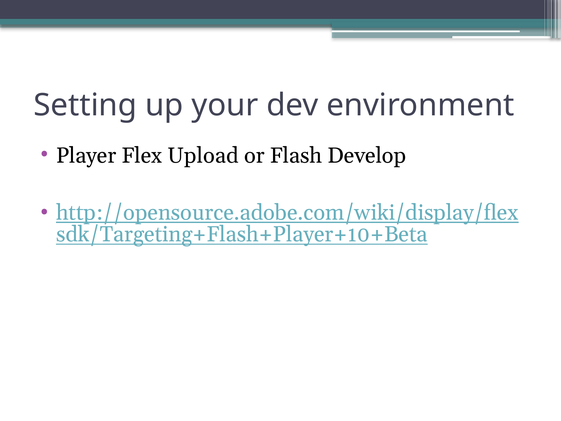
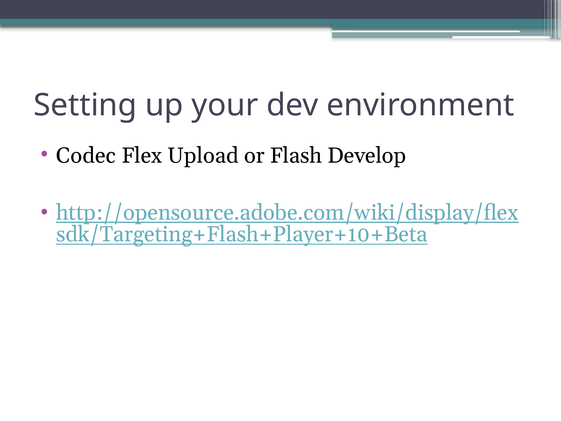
Player: Player -> Codec (86, 155)
